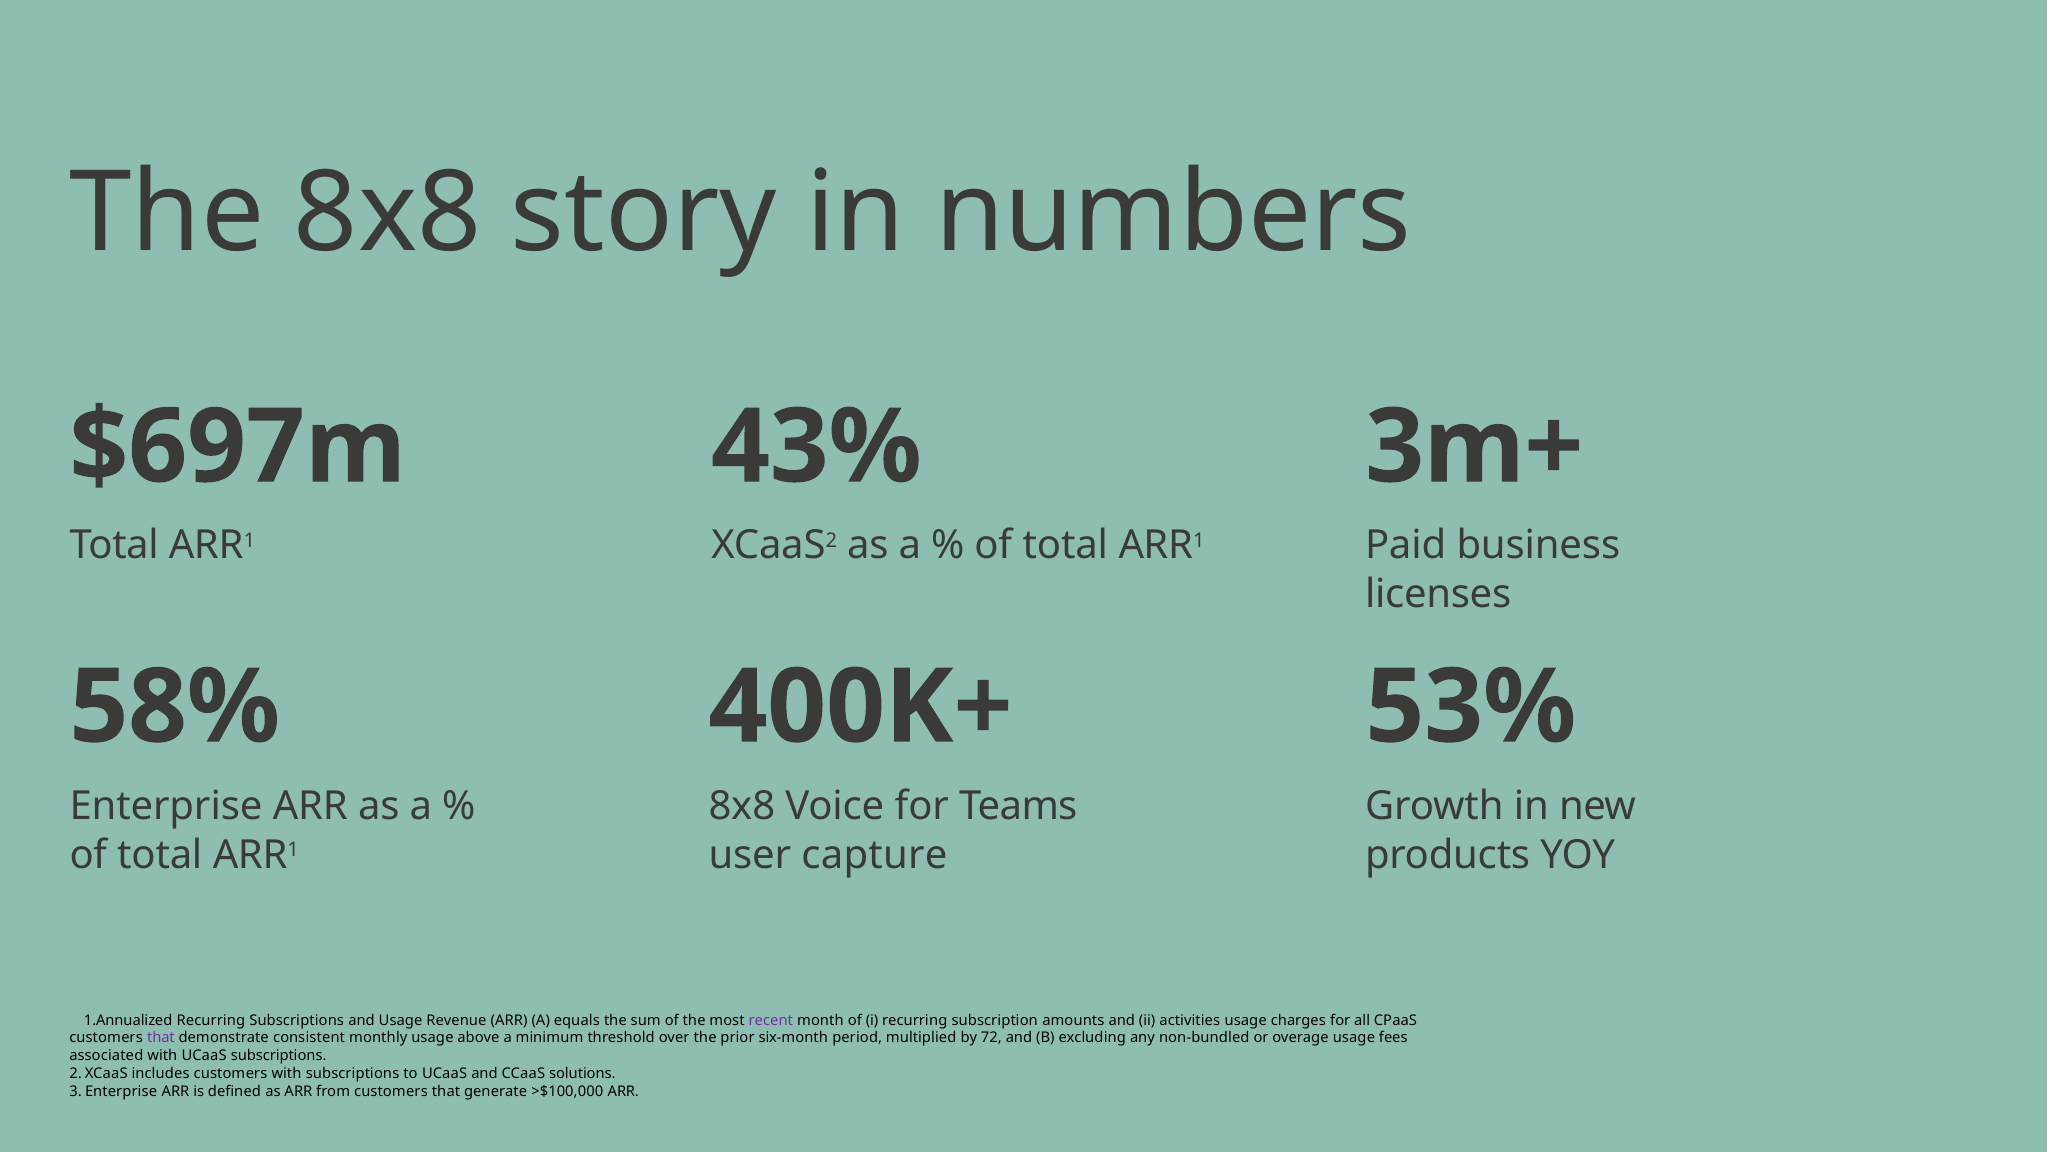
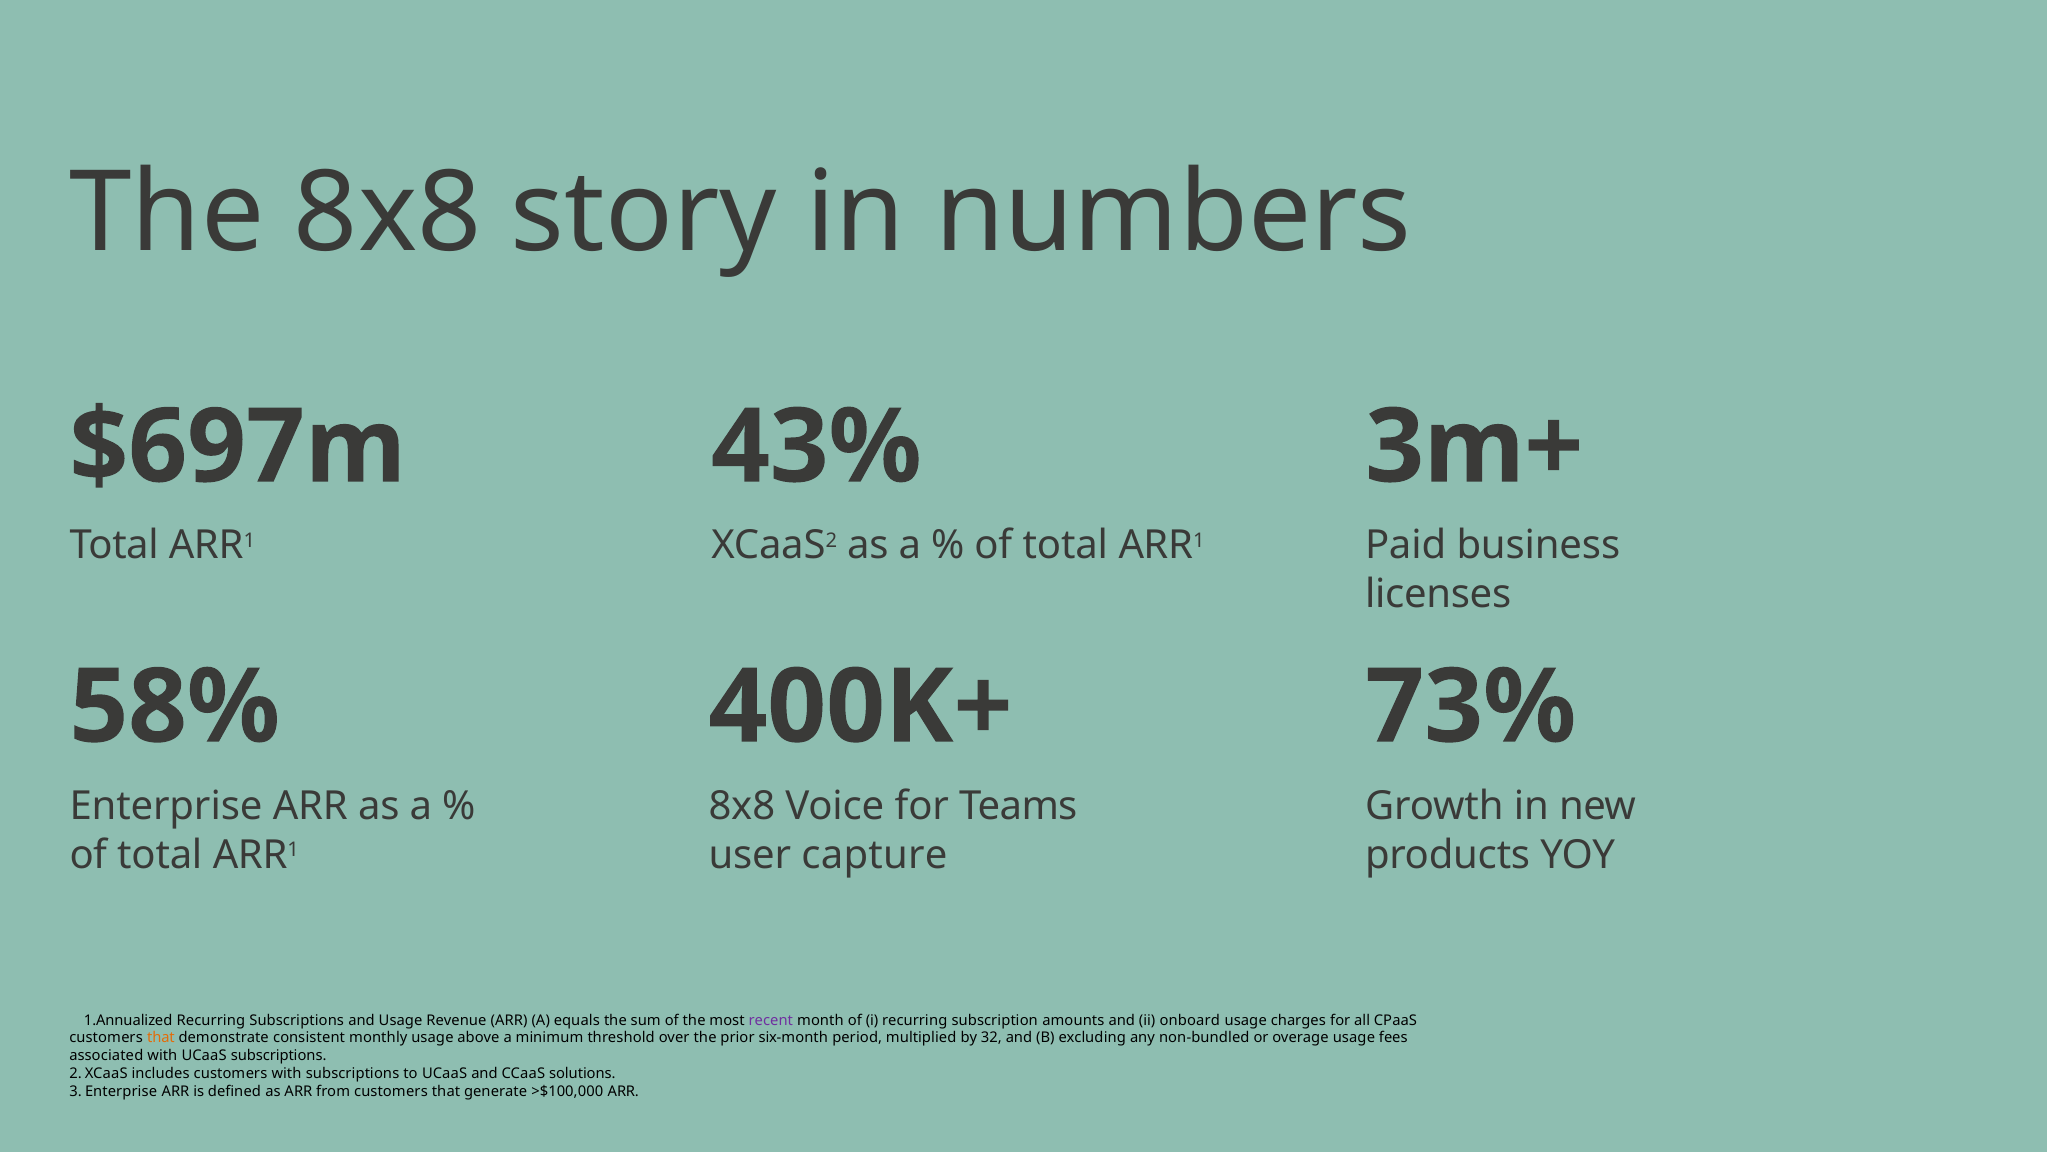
53%: 53% -> 73% (1471, 707)
activities: activities -> onboard (1190, 1020)
that colour: purple -> orange (161, 1038)
72: 72 -> 32 (991, 1038)
